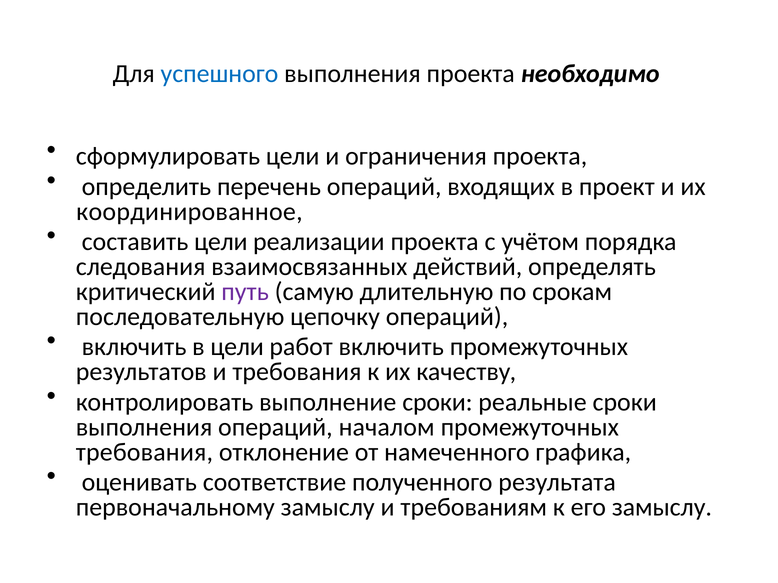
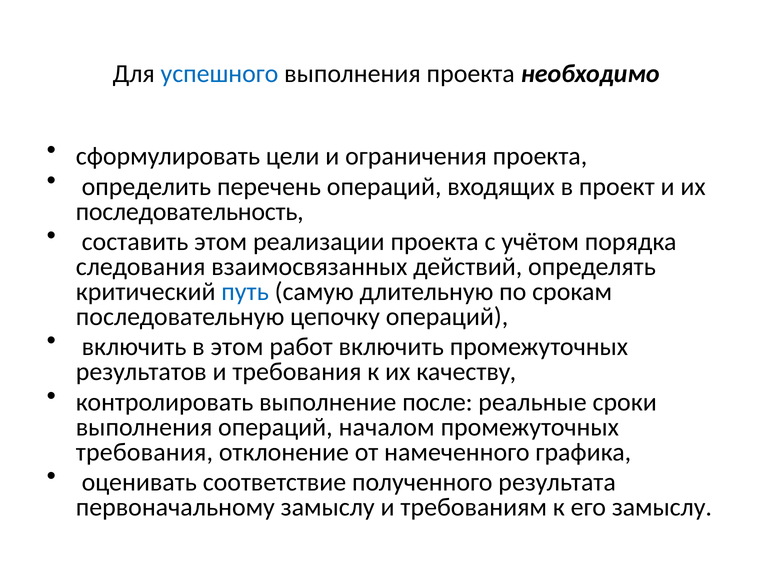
координированное: координированное -> последовательность (190, 212)
составить цели: цели -> этом (221, 242)
путь colour: purple -> blue (245, 292)
в цели: цели -> этом (237, 347)
выполнение сроки: сроки -> после (437, 403)
